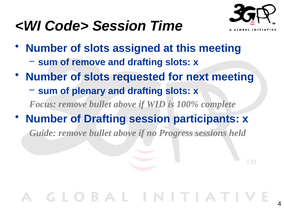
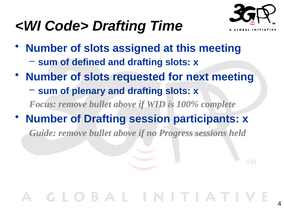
Code> Session: Session -> Drafting (119, 26)
of remove: remove -> defined (89, 62)
